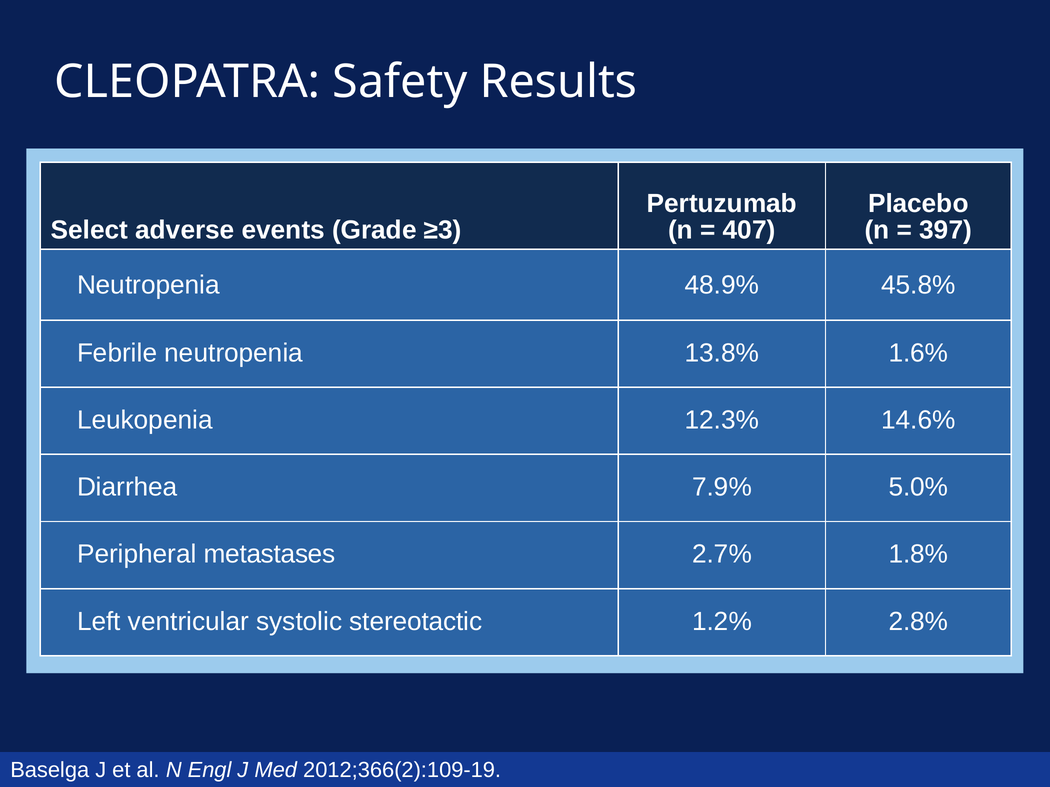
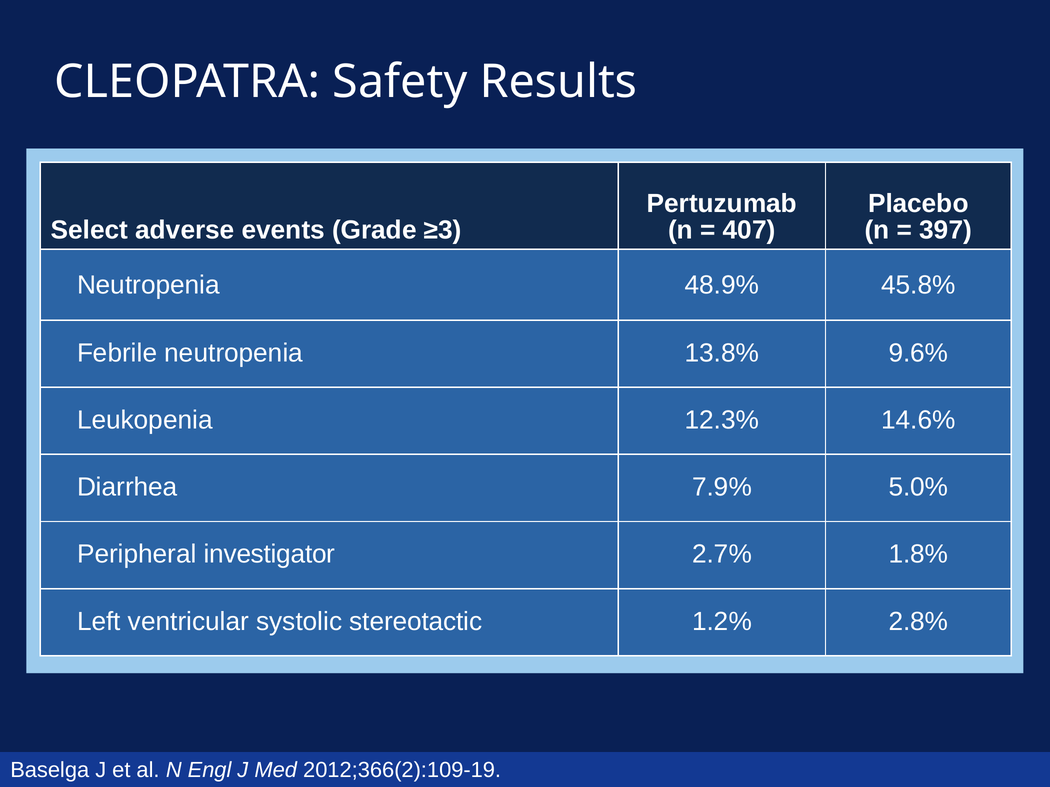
1.6%: 1.6% -> 9.6% (918, 353)
metastases: metastases -> investigator (270, 555)
